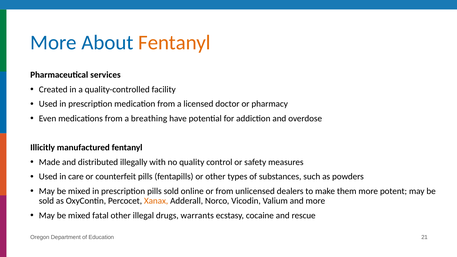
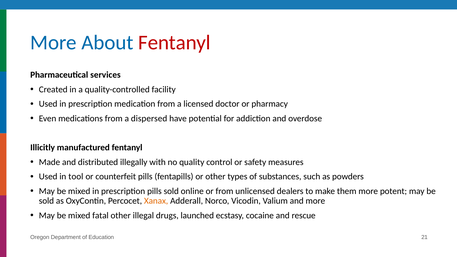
Fentanyl colour: orange -> red (174, 42)
breathing: breathing -> dispersed (149, 119)
care: care -> tool (76, 177)
warrants: warrants -> launched (197, 216)
